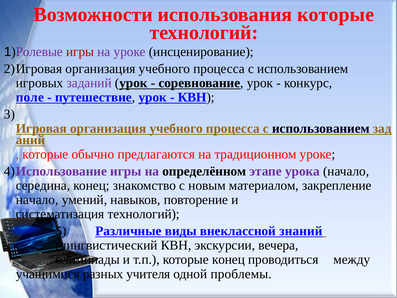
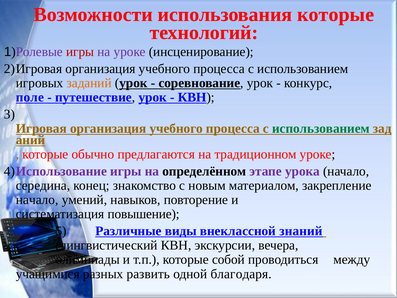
заданий colour: purple -> orange (89, 83)
использованием colour: black -> green (321, 128)
систематизация технологий: технологий -> повышение (144, 214)
которые конец: конец -> собой (228, 259)
учителя: учителя -> развить (148, 274)
проблемы: проблемы -> благодаря (241, 274)
